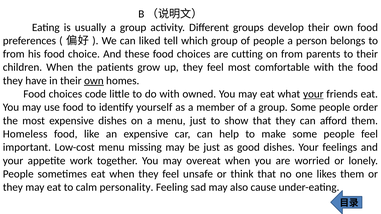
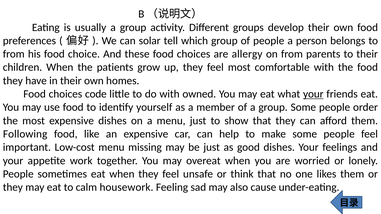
liked: liked -> solar (150, 41)
cutting: cutting -> allergy (247, 54)
own underline: present -> none (94, 81)
Homeless: Homeless -> Following (25, 134)
personality: personality -> housework (126, 188)
